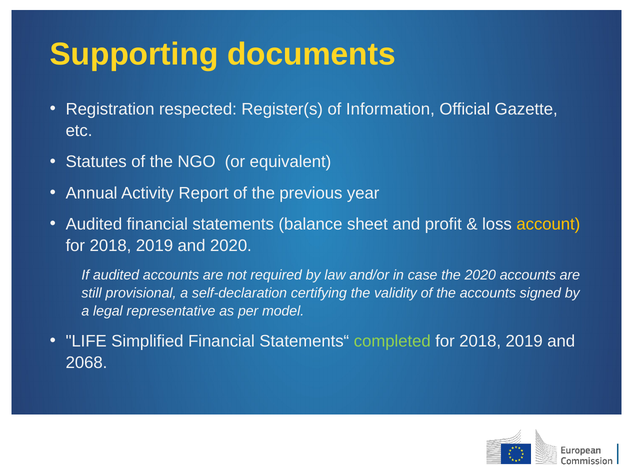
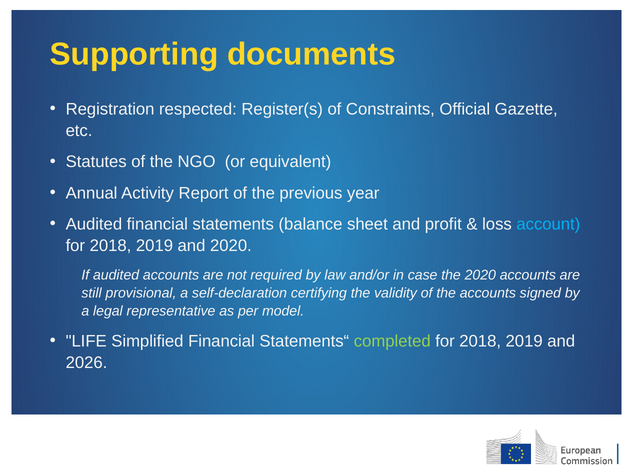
Information: Information -> Constraints (390, 109)
account colour: yellow -> light blue (548, 224)
2068: 2068 -> 2026 (86, 363)
